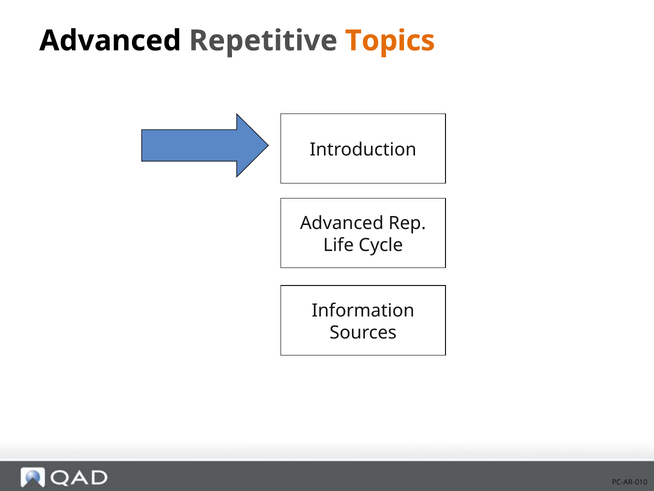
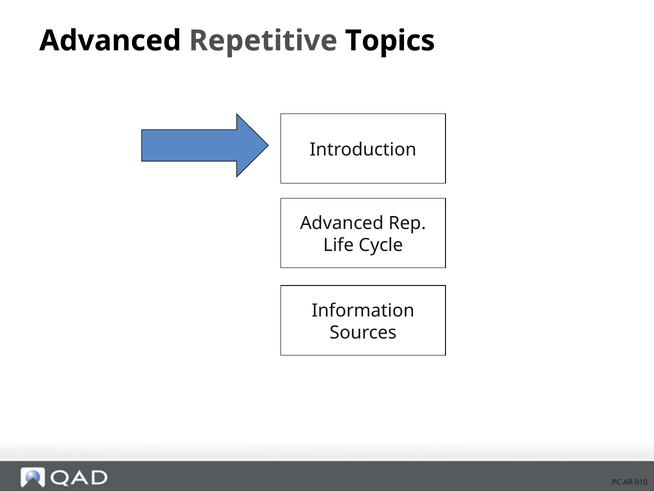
Topics colour: orange -> black (390, 41)
